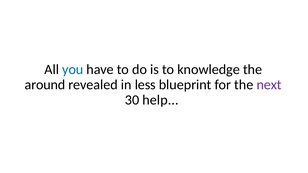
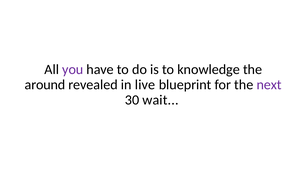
you colour: blue -> purple (73, 70)
less: less -> live (145, 85)
help: help -> wait (160, 100)
